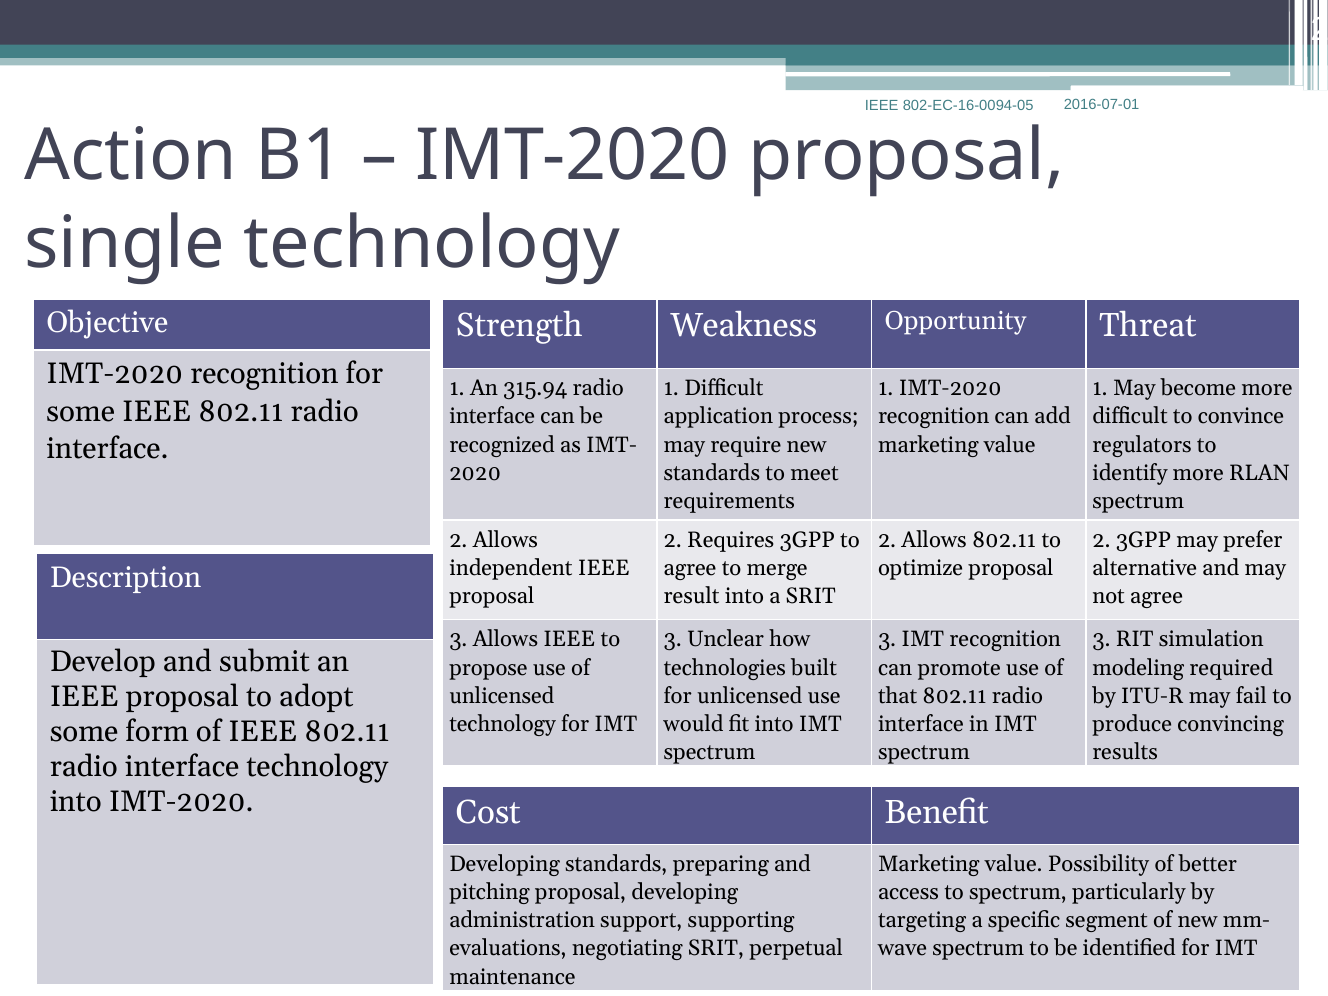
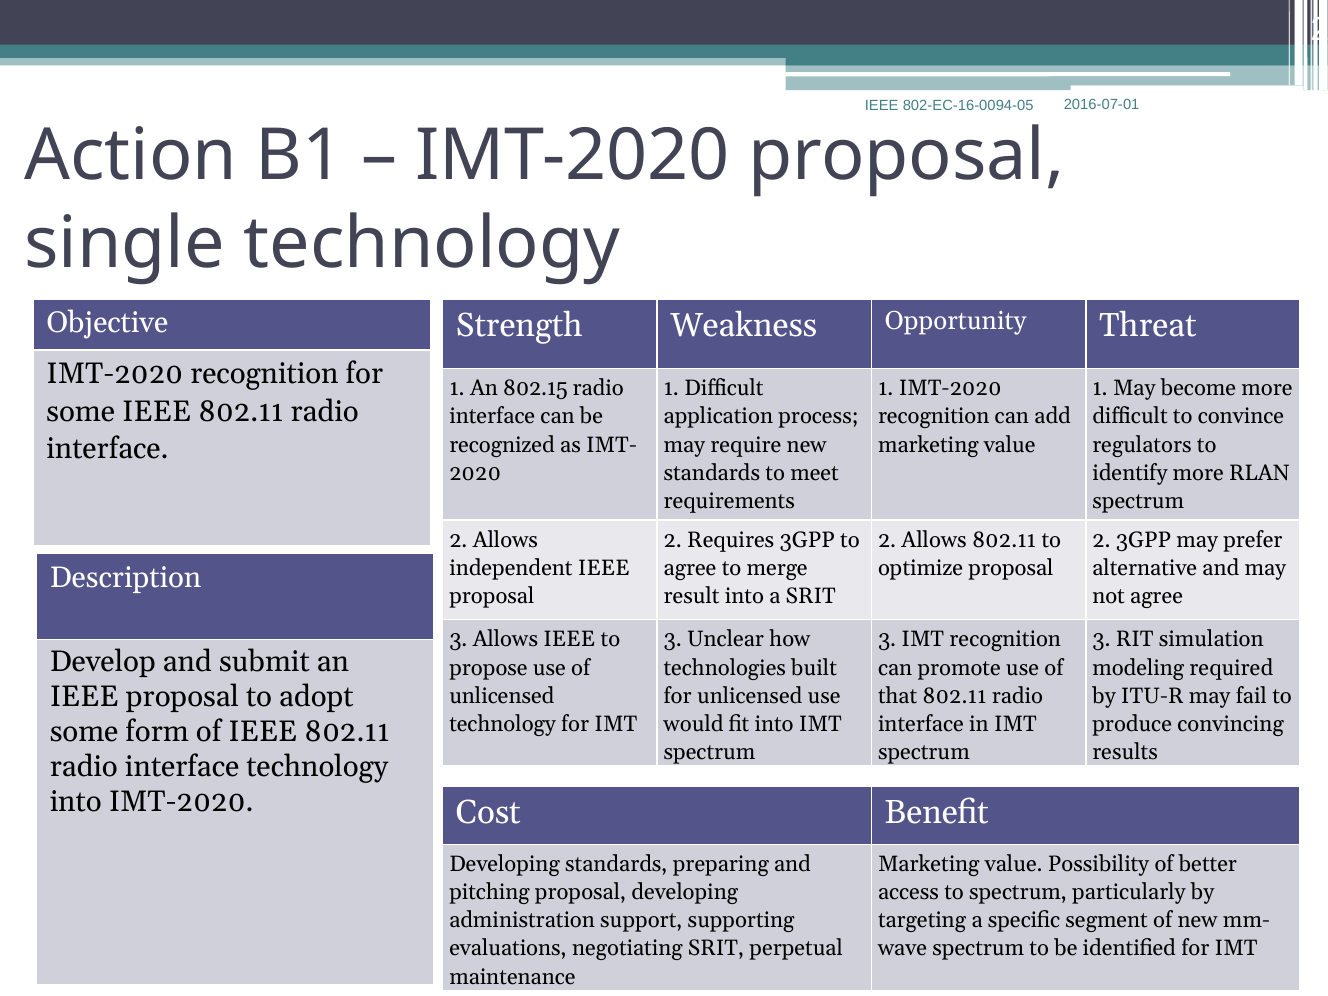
315.94: 315.94 -> 802.15 (535, 389)
